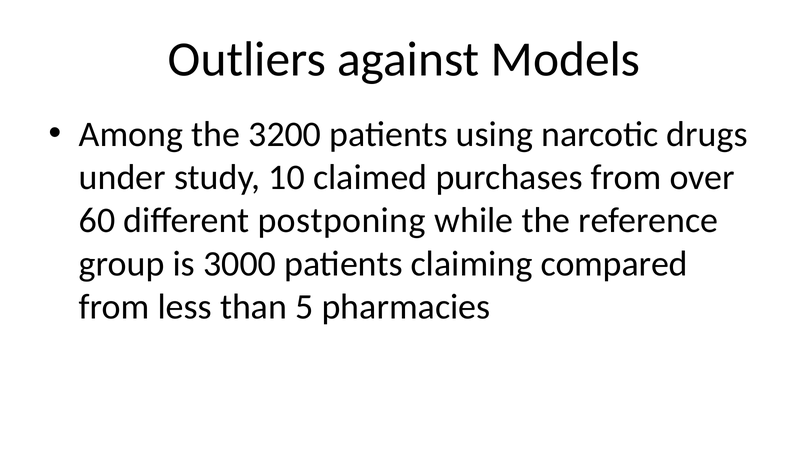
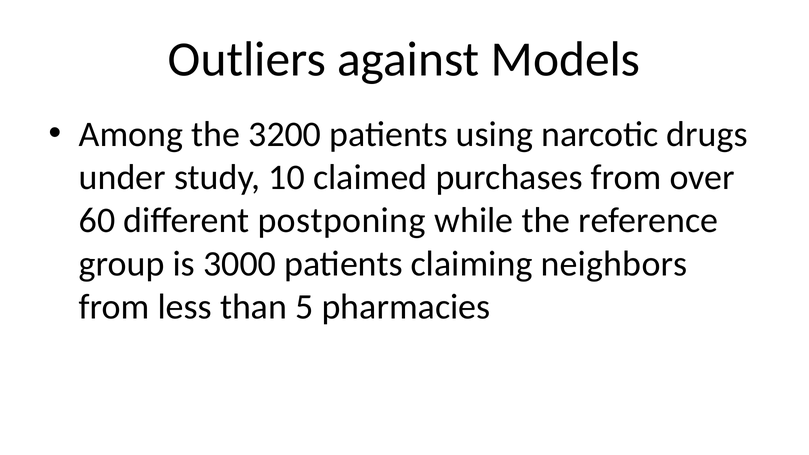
compared: compared -> neighbors (614, 264)
